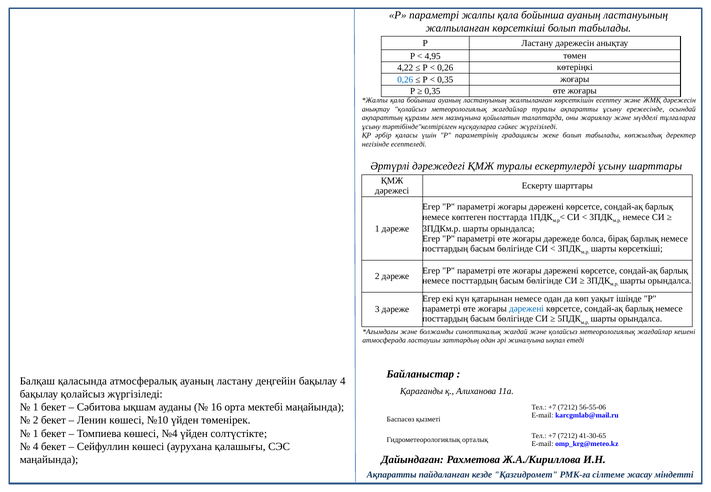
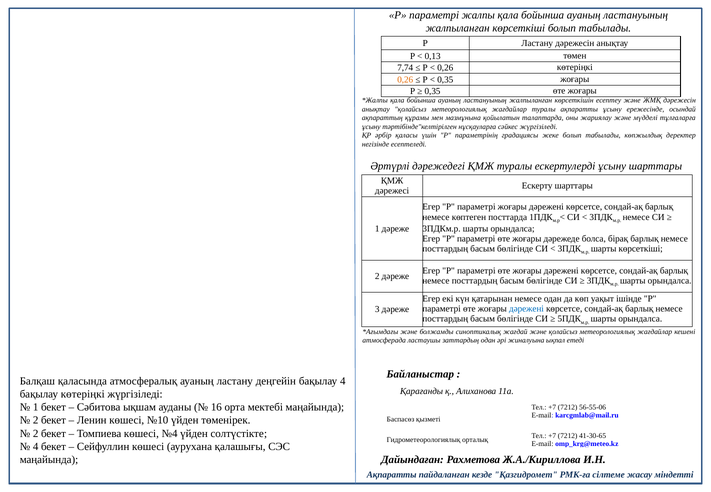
4,95: 4,95 -> 0,13 (433, 56)
4,22: 4,22 -> 7,74 (405, 68)
0,26 colour: blue -> orange (405, 80)
бақылау қолайсыз: қолайсыз -> көтеріңкі (83, 394)
1: 1 -> 2 (36, 434)
